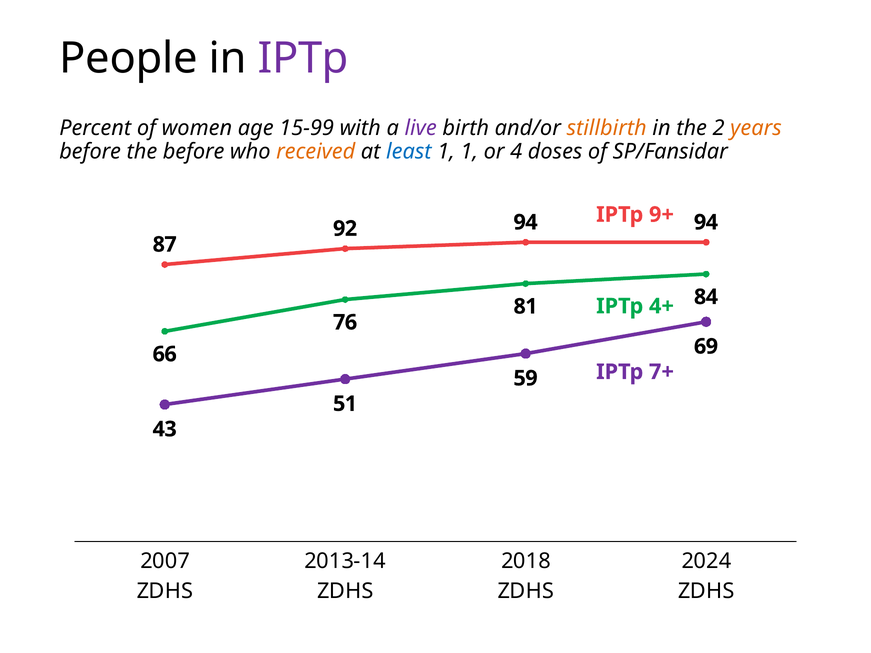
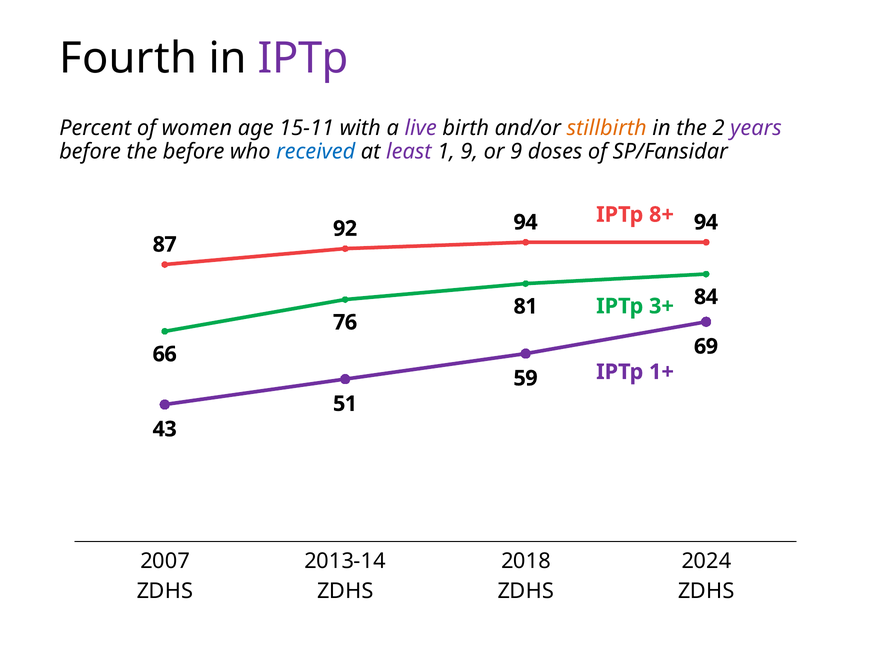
People: People -> Fourth (128, 58)
15-99: 15-99 -> 15-11 (307, 128)
years colour: orange -> purple (756, 128)
received colour: orange -> blue (316, 152)
least colour: blue -> purple (409, 152)
1 1: 1 -> 9 (469, 152)
or 4: 4 -> 9 (516, 152)
9+: 9+ -> 8+ (661, 215)
4+: 4+ -> 3+ (661, 306)
7+: 7+ -> 1+ (661, 372)
